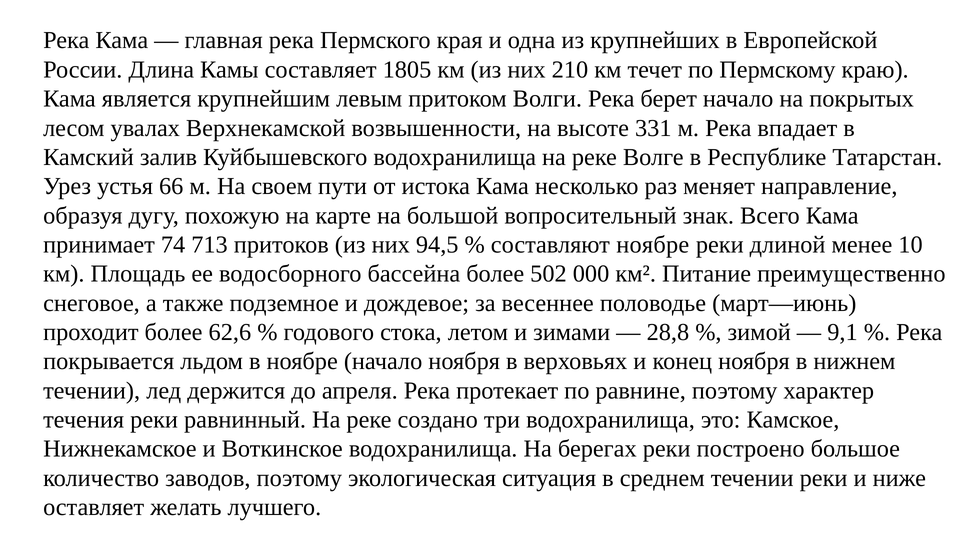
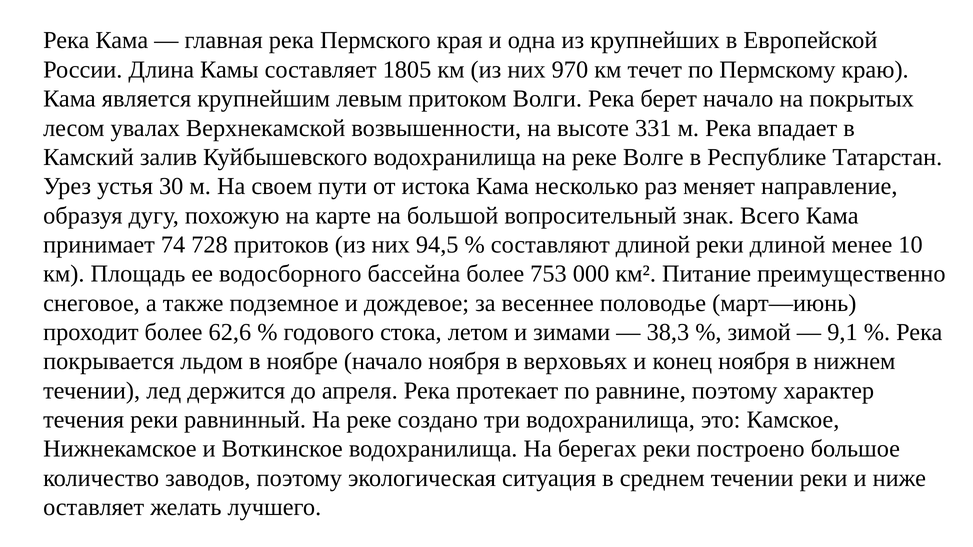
210: 210 -> 970 (570, 70)
66: 66 -> 30 (171, 186)
713: 713 -> 728 (210, 245)
составляют ноябре: ноябре -> длиной (653, 245)
502: 502 -> 753 (548, 274)
28,8: 28,8 -> 38,3 (668, 332)
